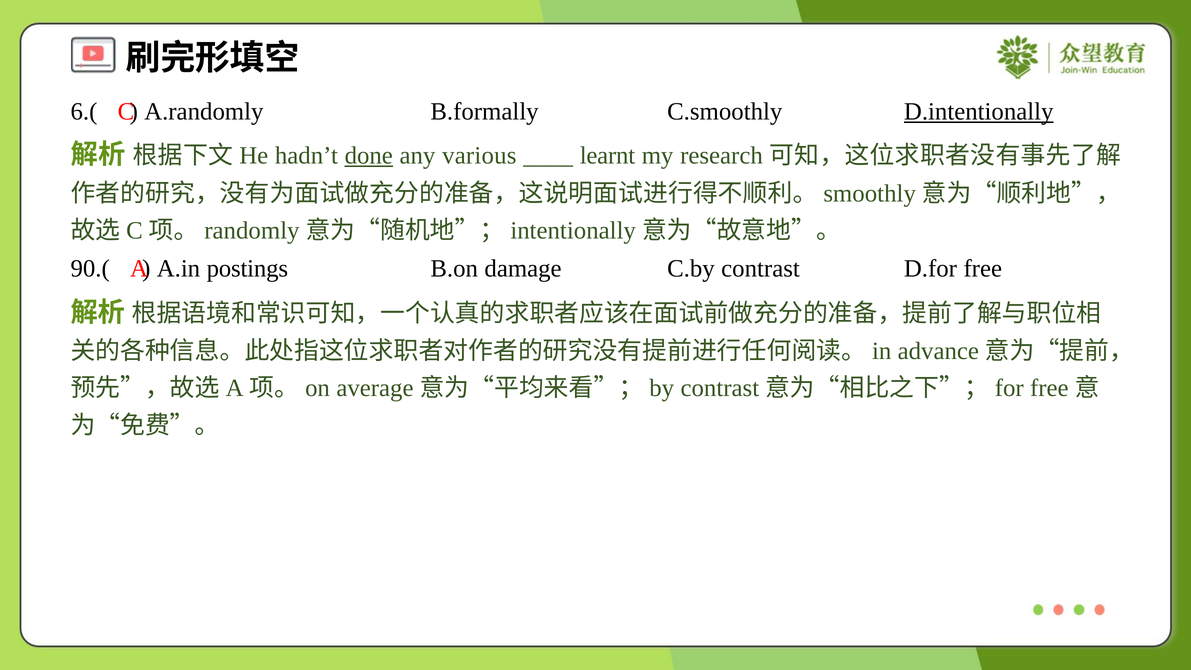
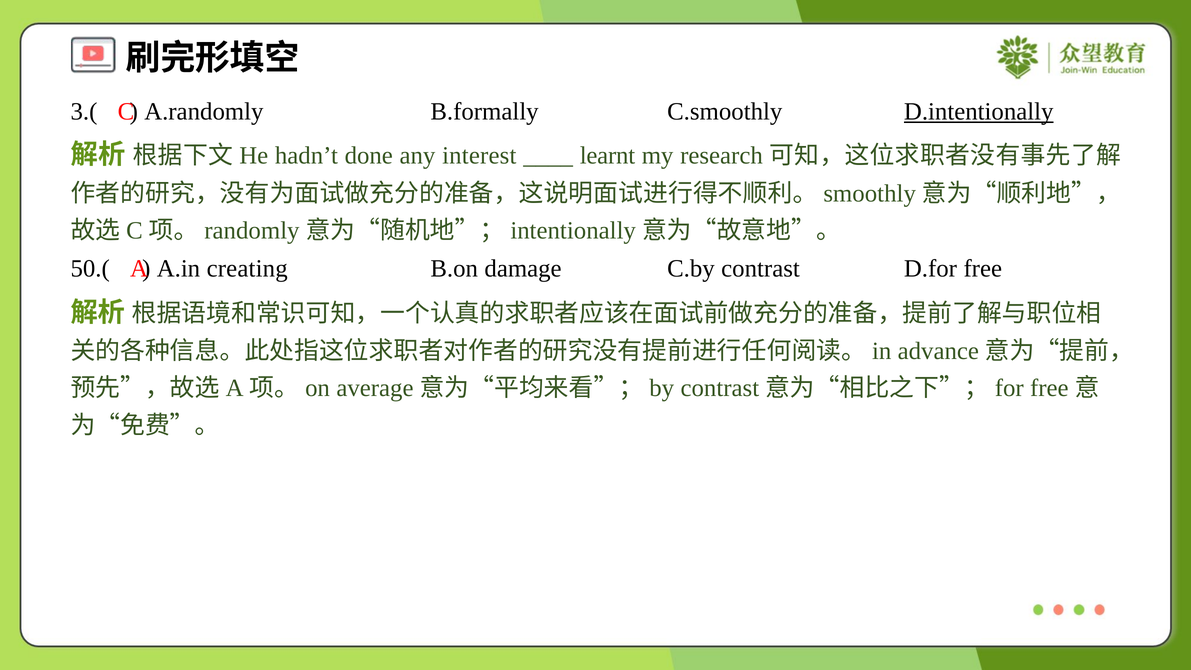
6.(: 6.( -> 3.( (84, 112)
done underline: present -> none (369, 156)
various: various -> interest (479, 156)
90.(: 90.( -> 50.( (90, 269)
postings: postings -> creating (247, 269)
